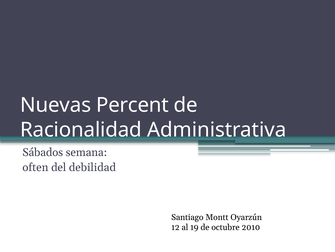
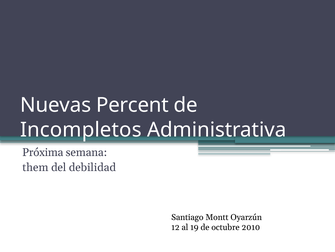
Racionalidad: Racionalidad -> Incompletos (81, 129)
Sábados: Sábados -> Próxima (43, 152)
often: often -> them (35, 167)
